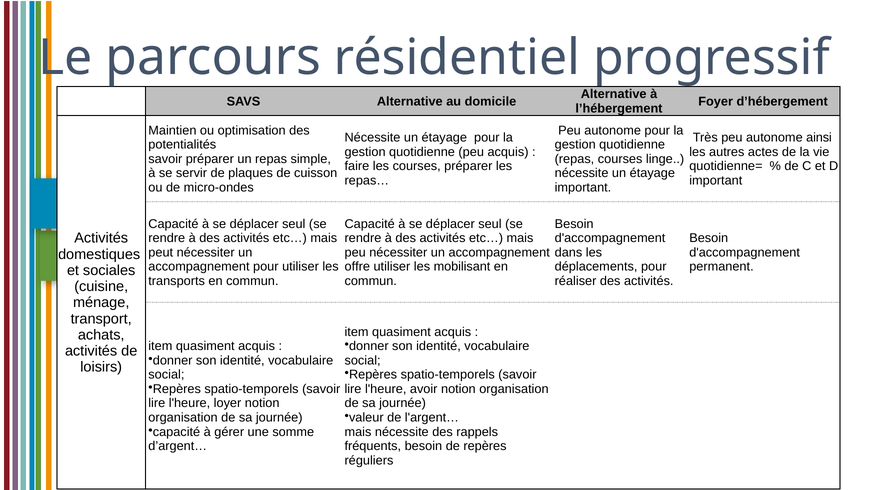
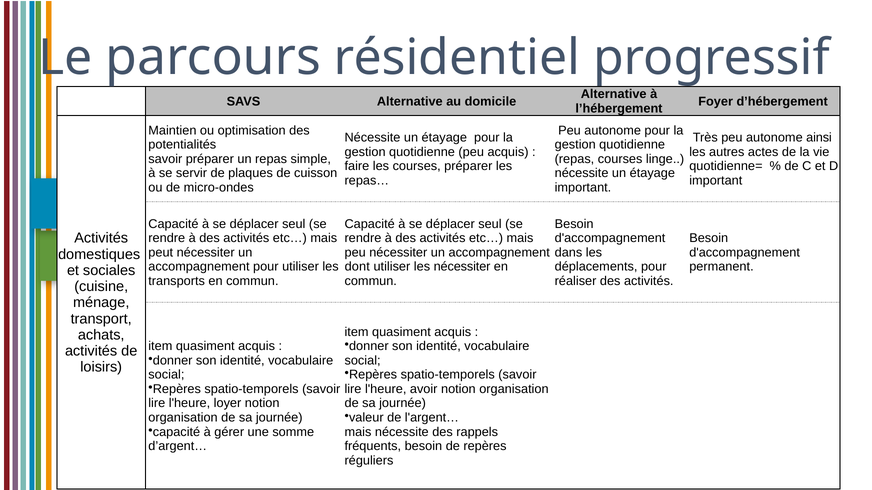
offre: offre -> dont (357, 267)
les mobilisant: mobilisant -> nécessiter (462, 267)
